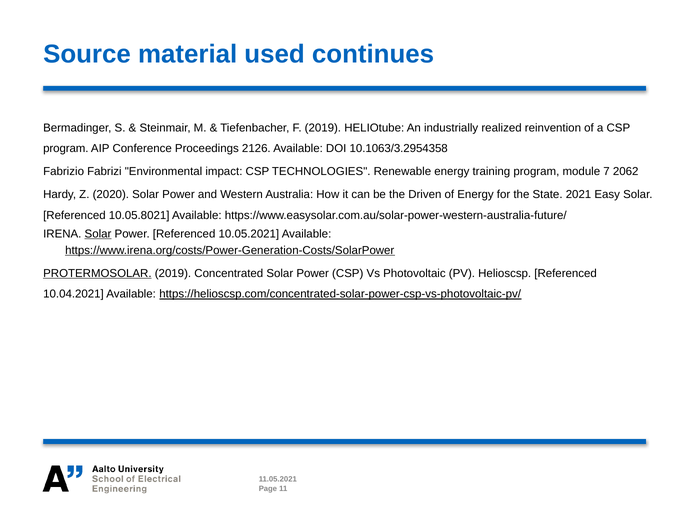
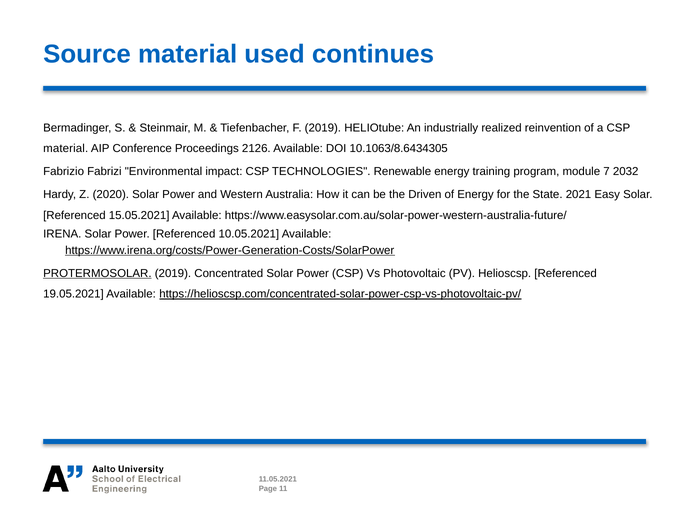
program: program -> material (66, 148)
10.1063/3.2954358: 10.1063/3.2954358 -> 10.1063/8.6434305 (399, 148)
2062: 2062 -> 2032 (626, 171)
10.05.8021: 10.05.8021 -> 15.05.2021 (139, 215)
Solar underline: present -> none (98, 234)
10.04.2021: 10.04.2021 -> 19.05.2021 (73, 294)
